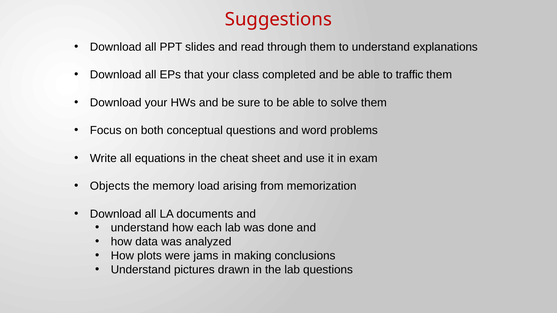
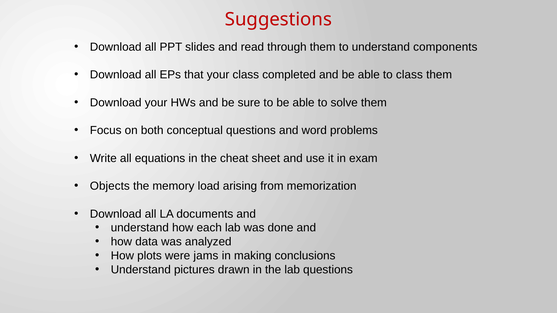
explanations: explanations -> components (445, 47)
to traffic: traffic -> class (409, 75)
